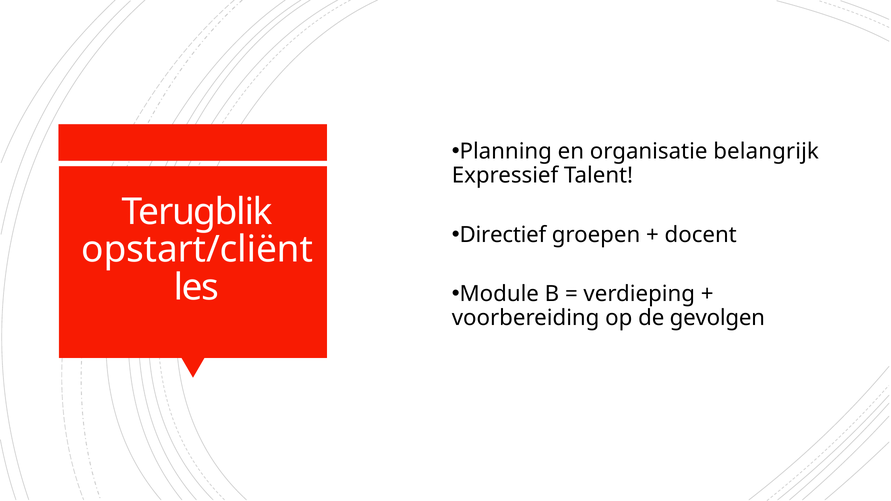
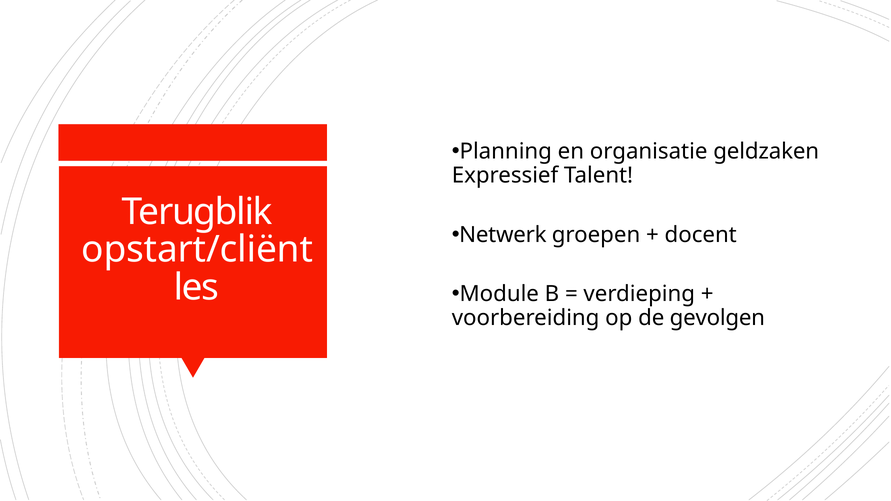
belangrijk: belangrijk -> geldzaken (766, 151)
Directief: Directief -> Netwerk (503, 235)
